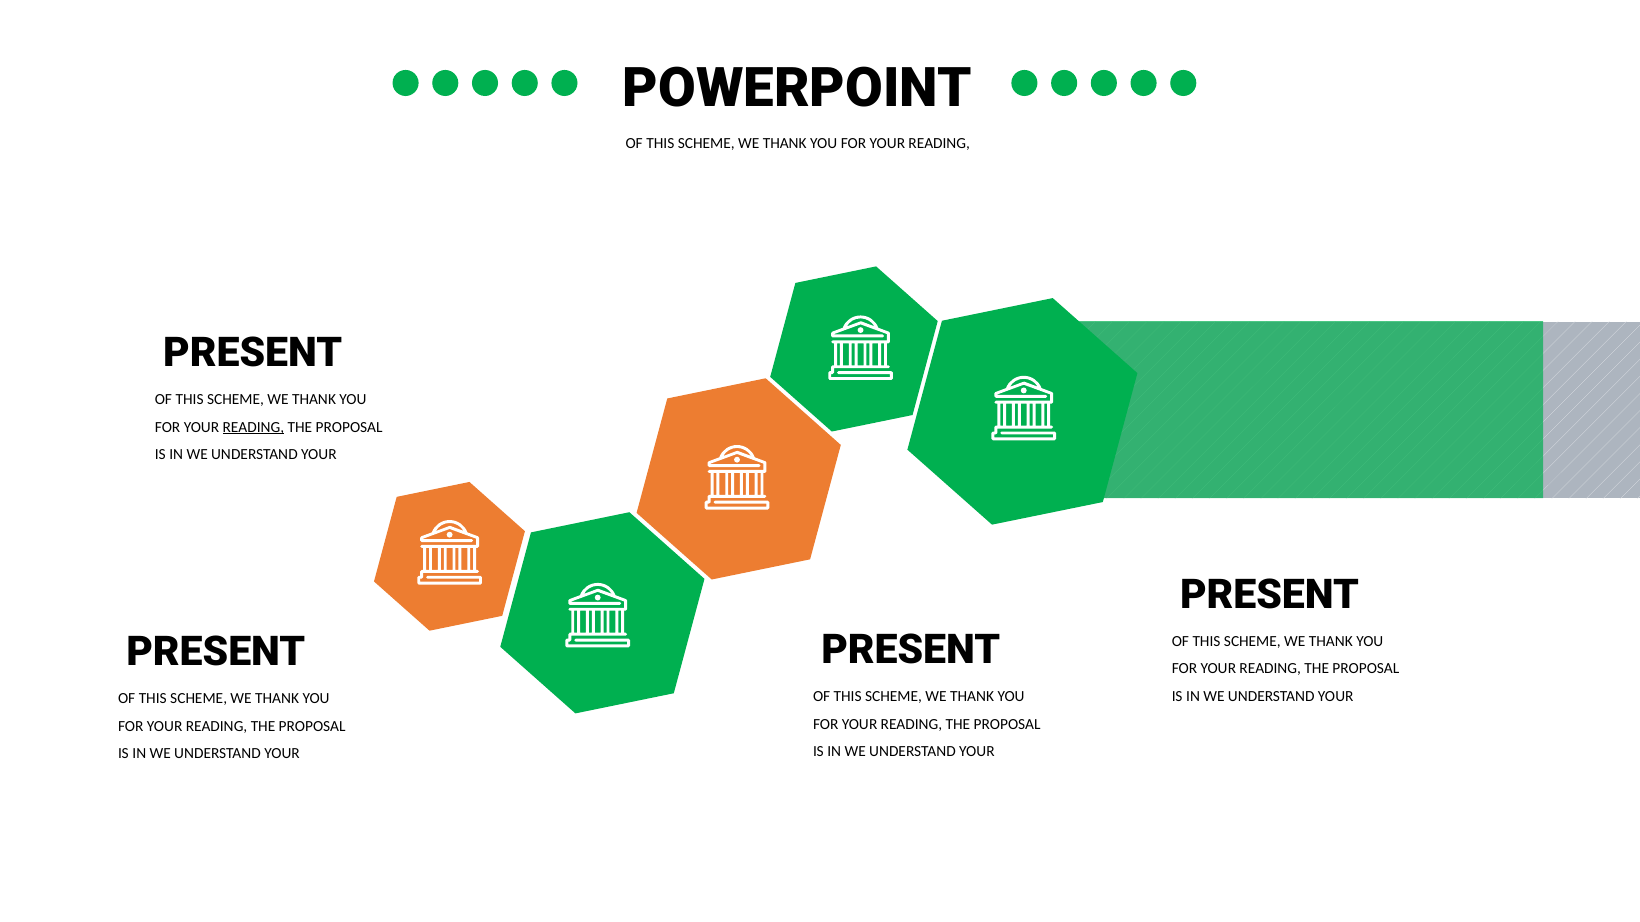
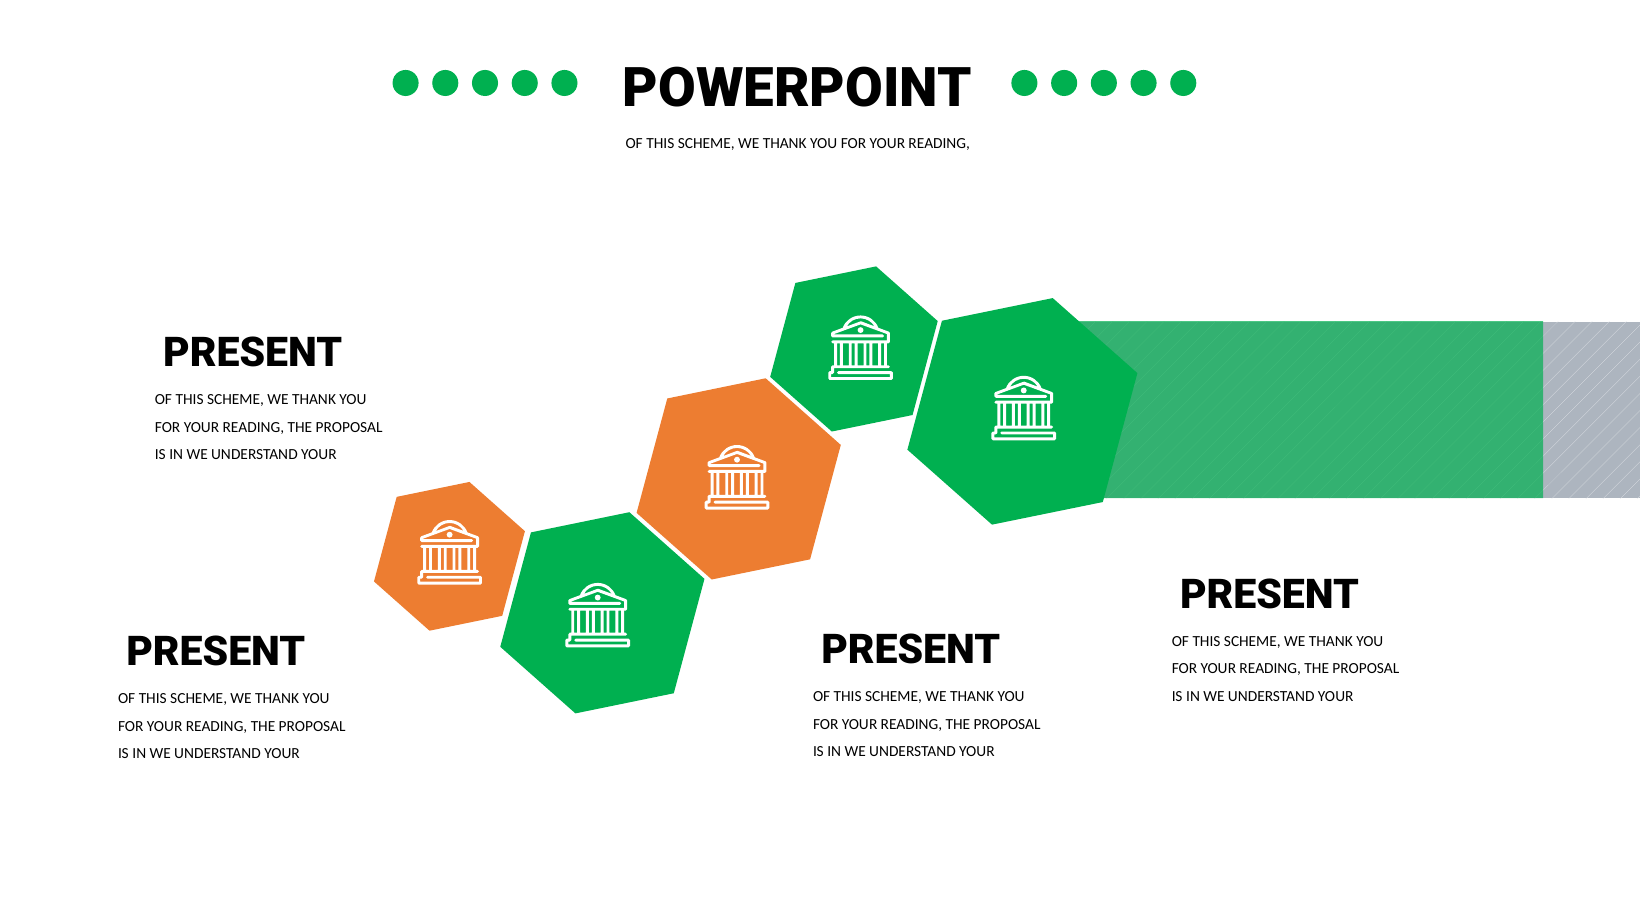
READING underline: present -> none (253, 427)
